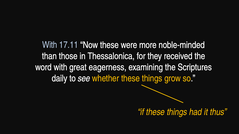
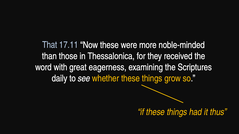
With: With -> That (50, 45)
